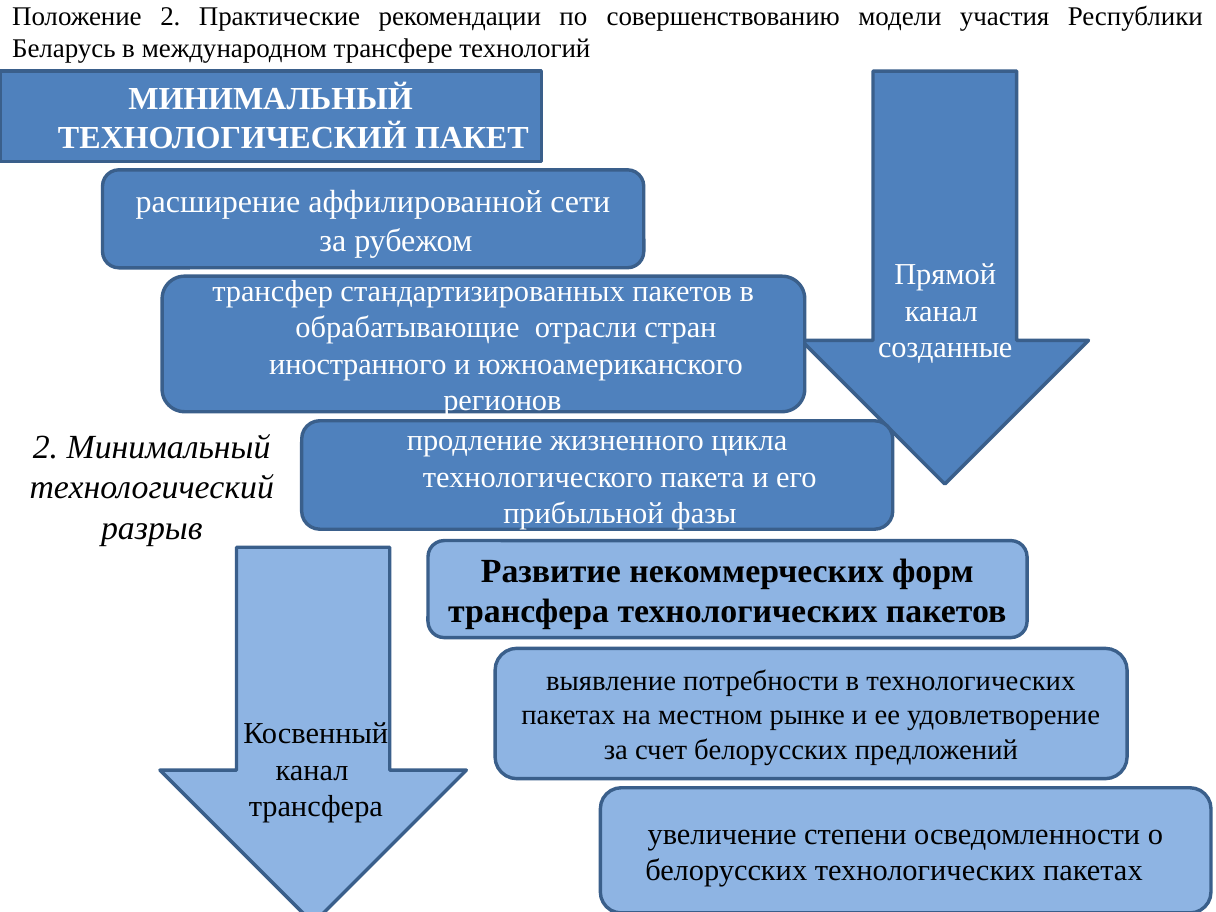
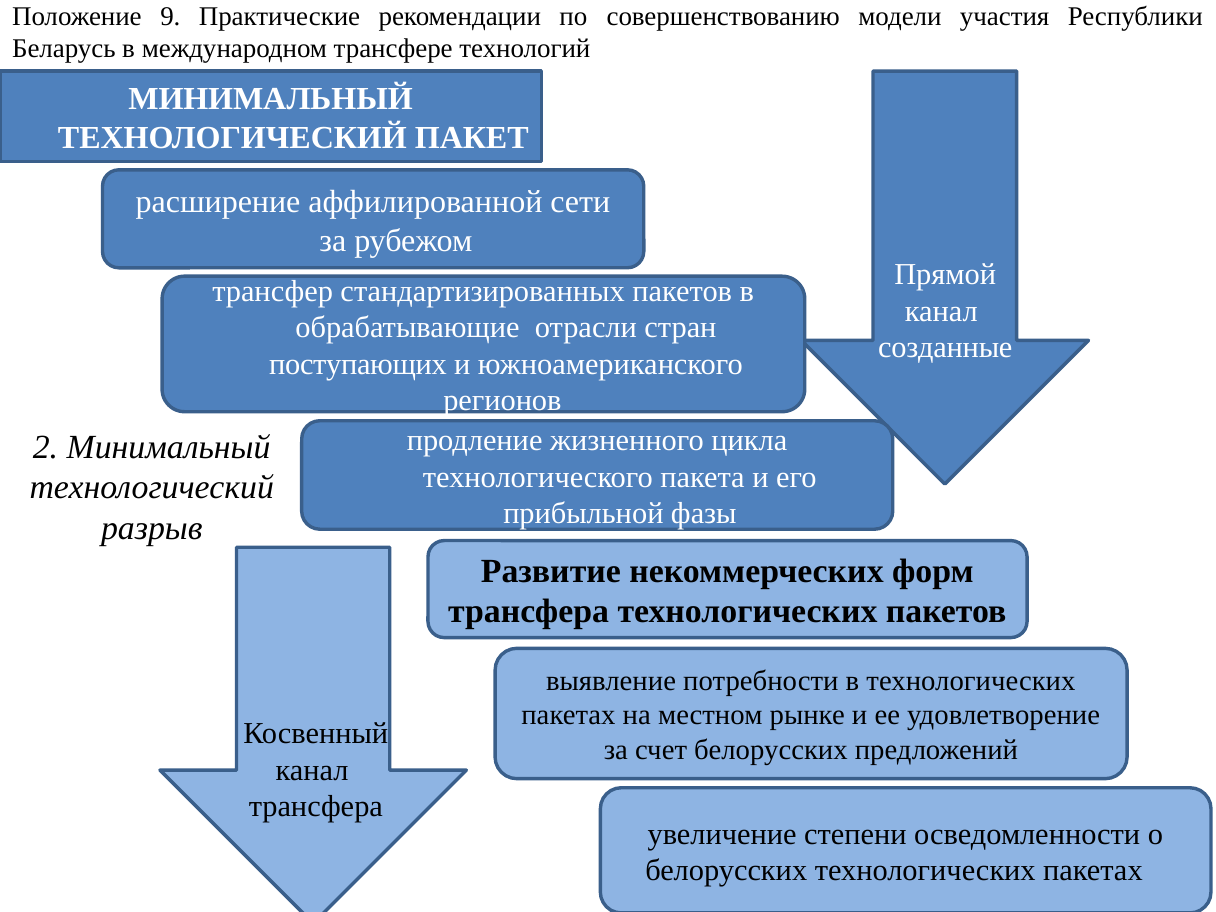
Положение 2: 2 -> 9 (170, 17)
иностранного: иностранного -> поступающих (358, 364)
